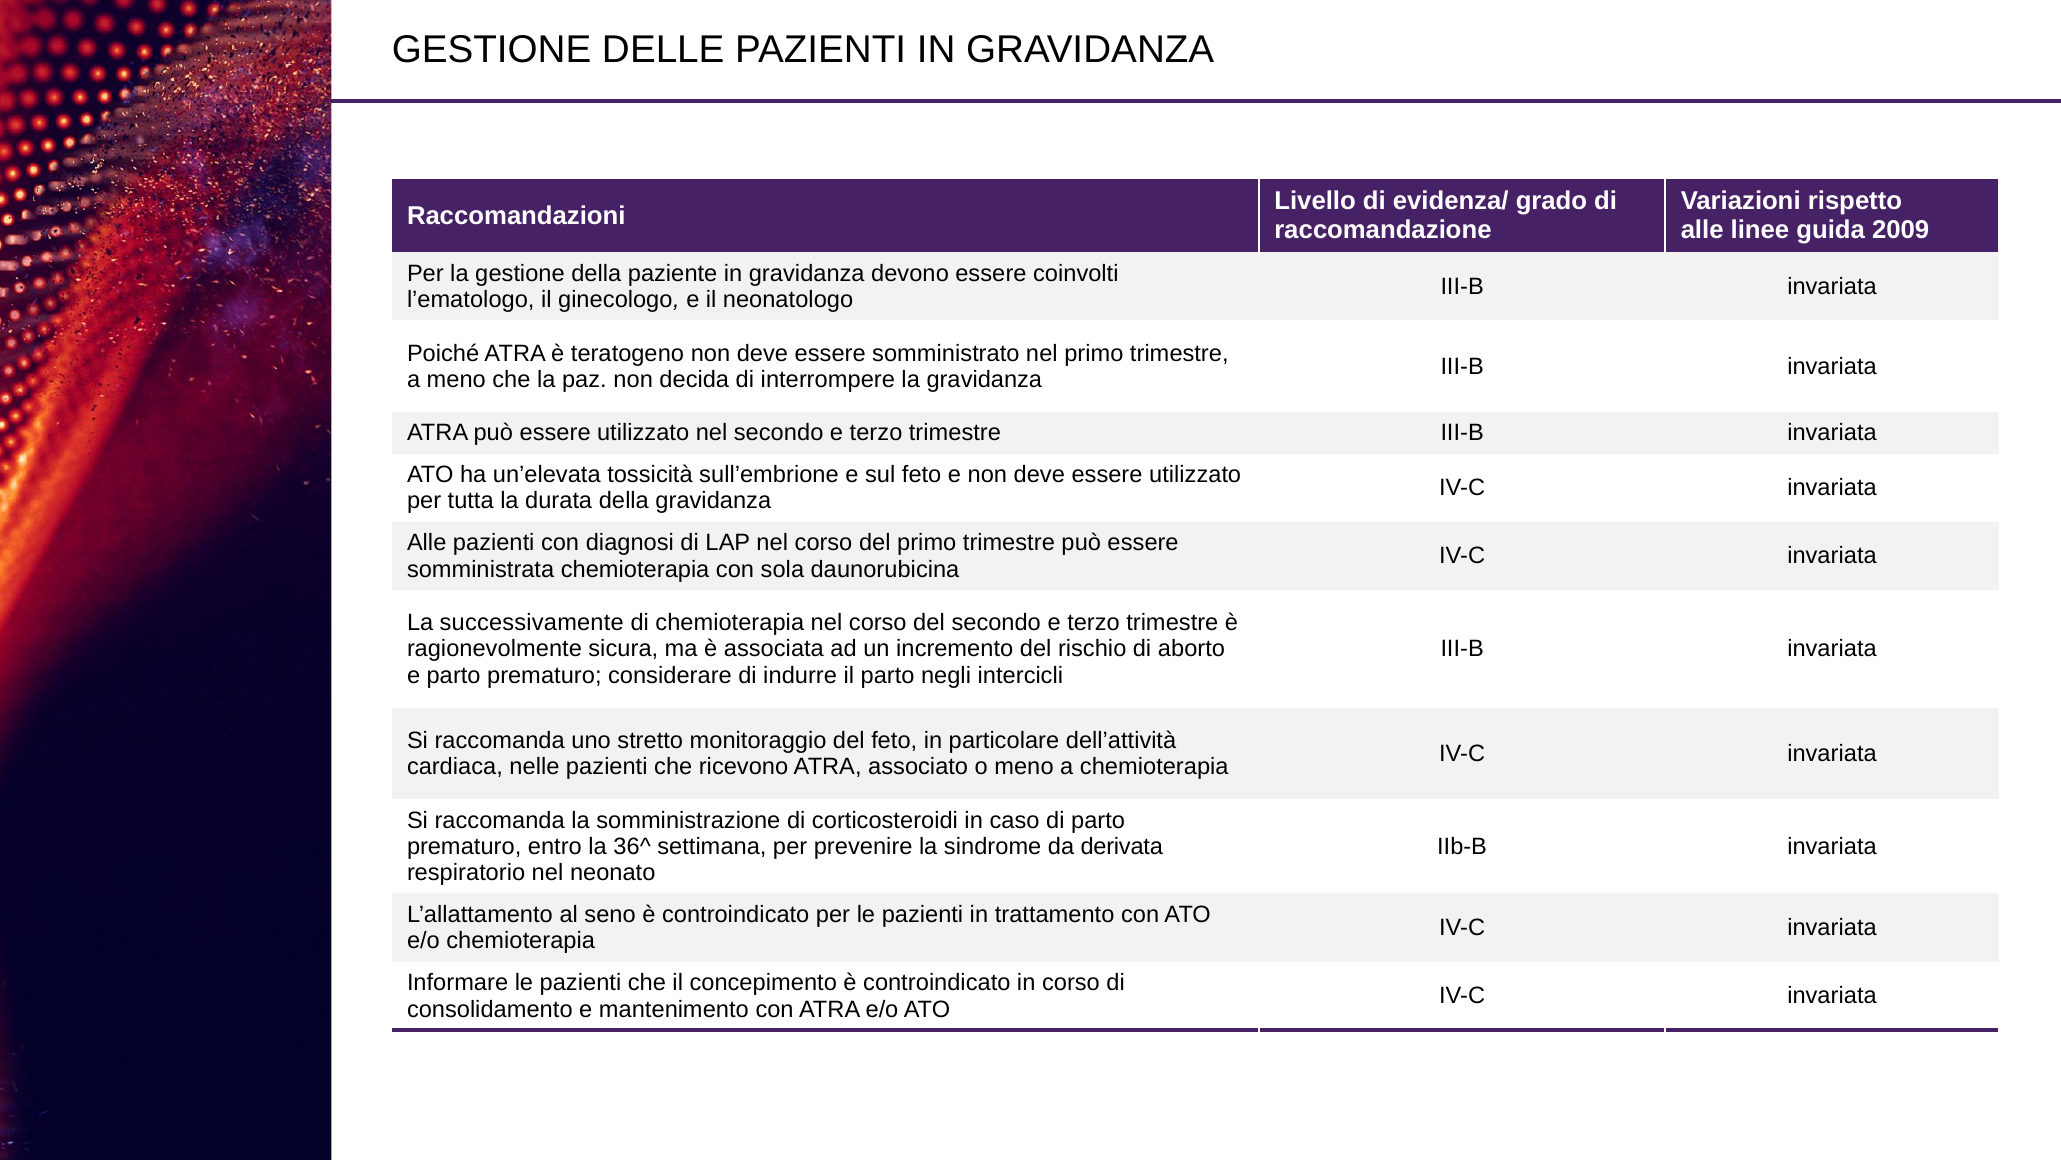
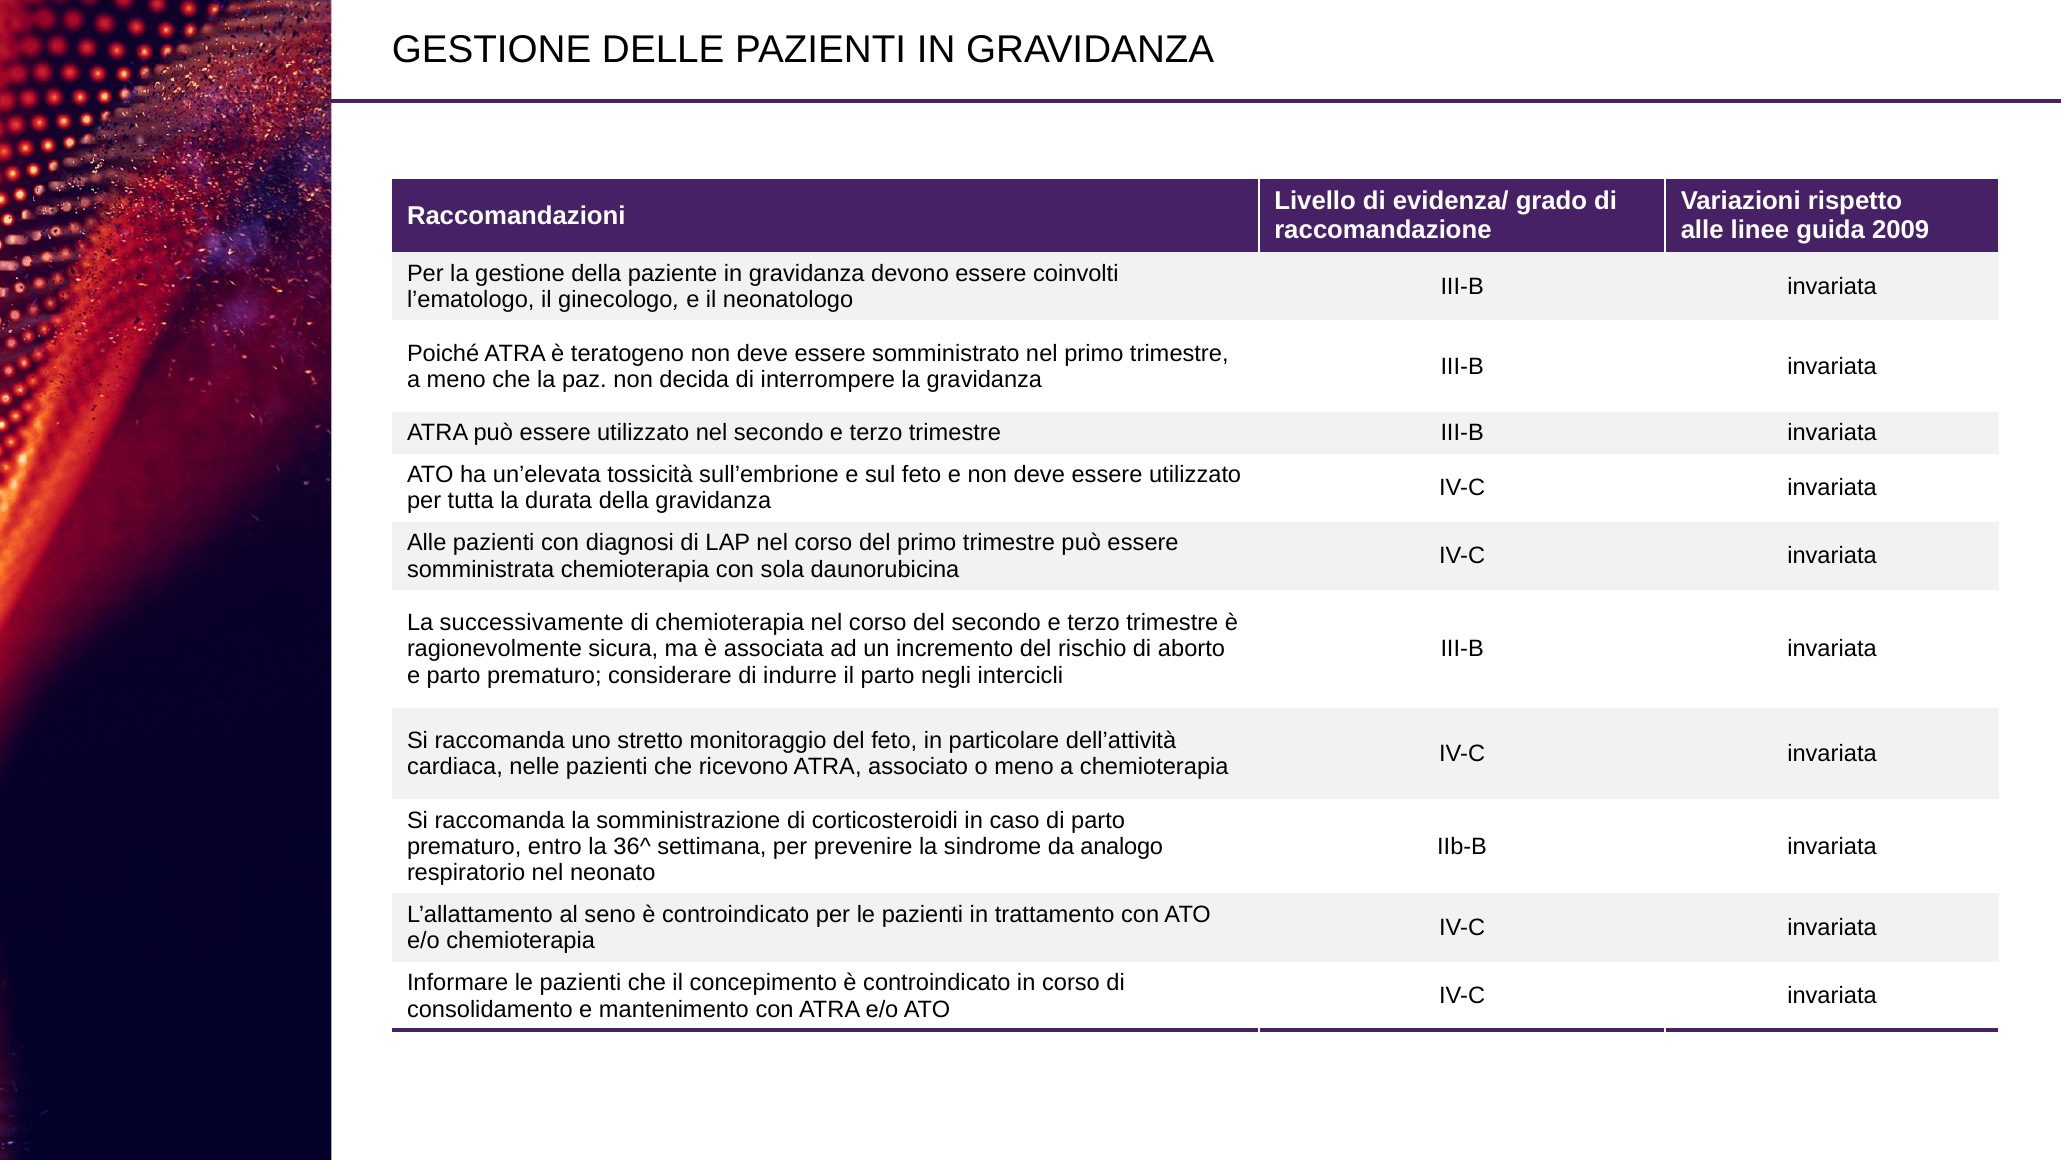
derivata: derivata -> analogo (1122, 846)
